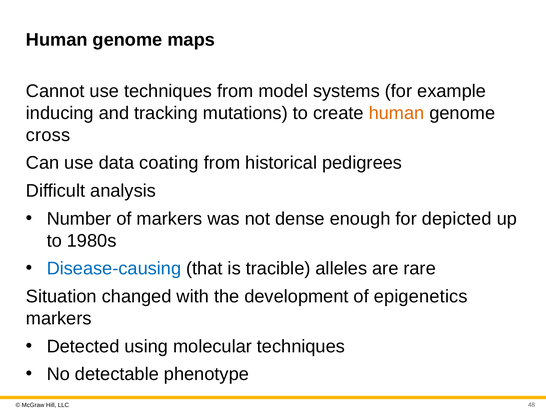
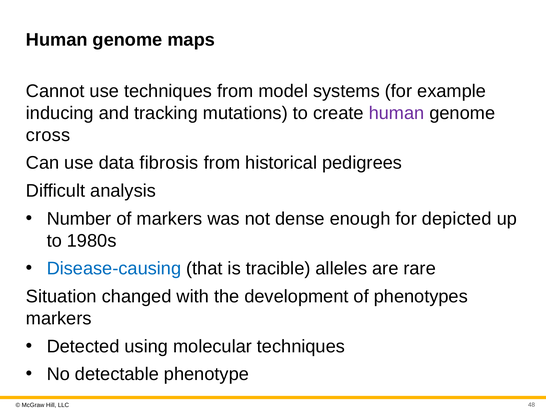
human colour: orange -> purple (397, 113)
coating: coating -> fibrosis (169, 163)
epigenetics: epigenetics -> phenotypes (421, 296)
